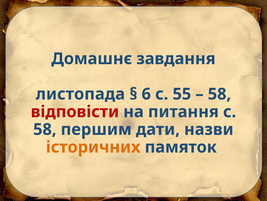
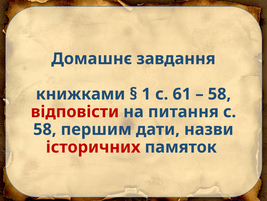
листопада: листопада -> книжками (80, 94)
6: 6 -> 1 (146, 94)
55: 55 -> 61 (182, 94)
історичних colour: orange -> red (93, 147)
